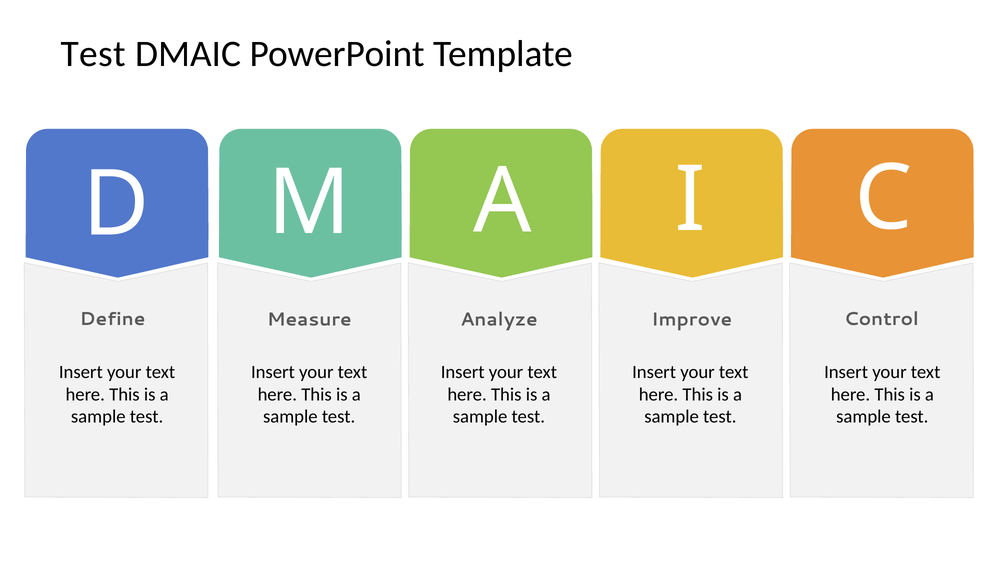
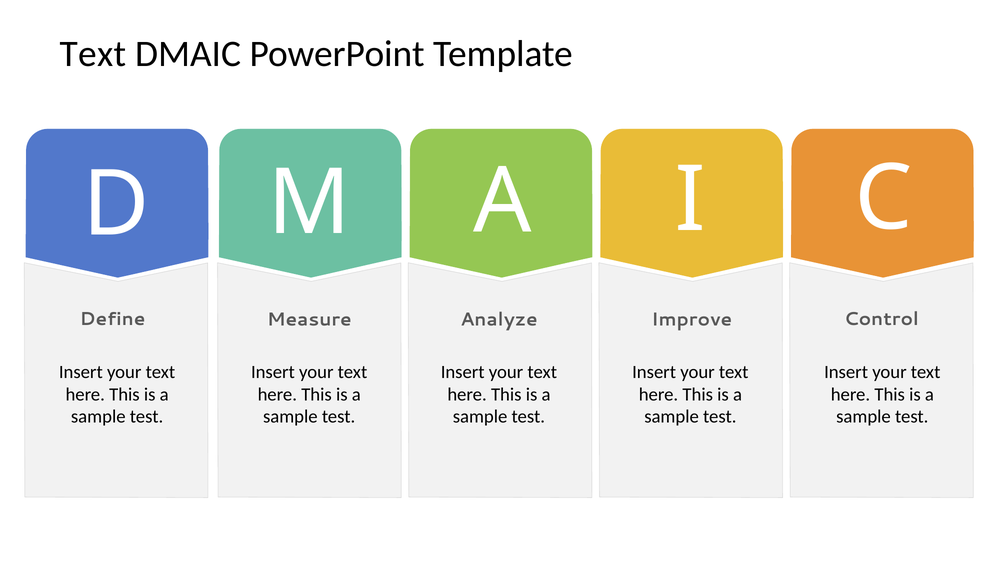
Test: Test -> Text (93, 54)
